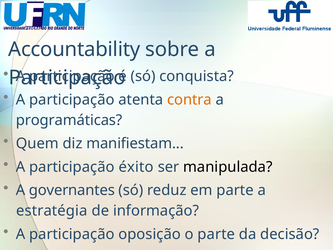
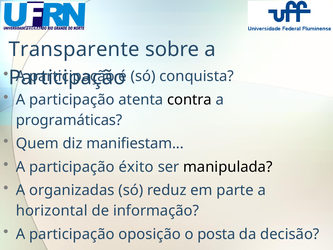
Accountability: Accountability -> Transparente (74, 49)
contra colour: orange -> black (189, 100)
governantes: governantes -> organizadas (72, 190)
estratégia: estratégia -> horizontal (52, 211)
o parte: parte -> posta (216, 234)
